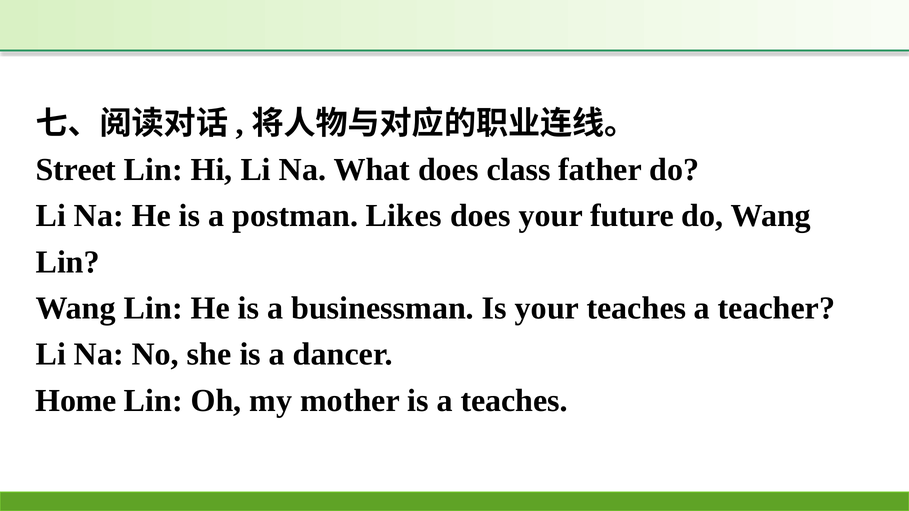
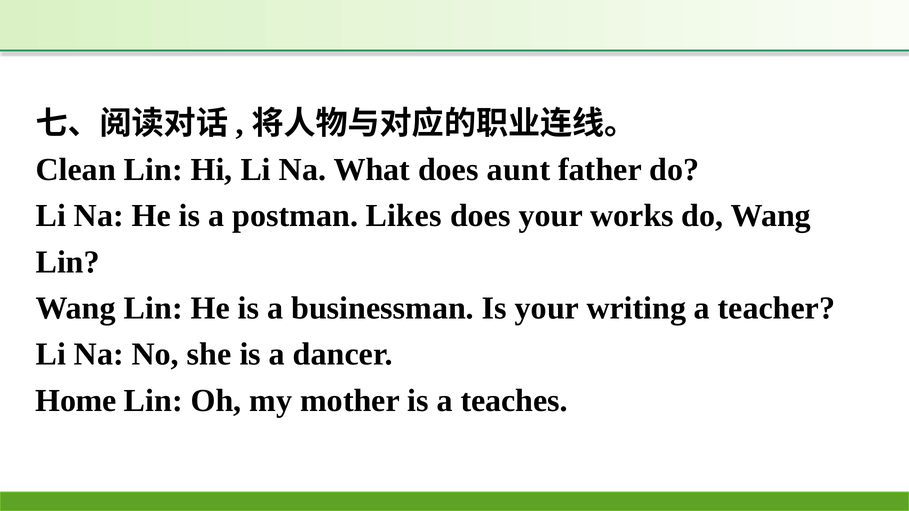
Street: Street -> Clean (76, 170)
class: class -> aunt (519, 170)
future: future -> works (632, 216)
your teaches: teaches -> writing (636, 308)
